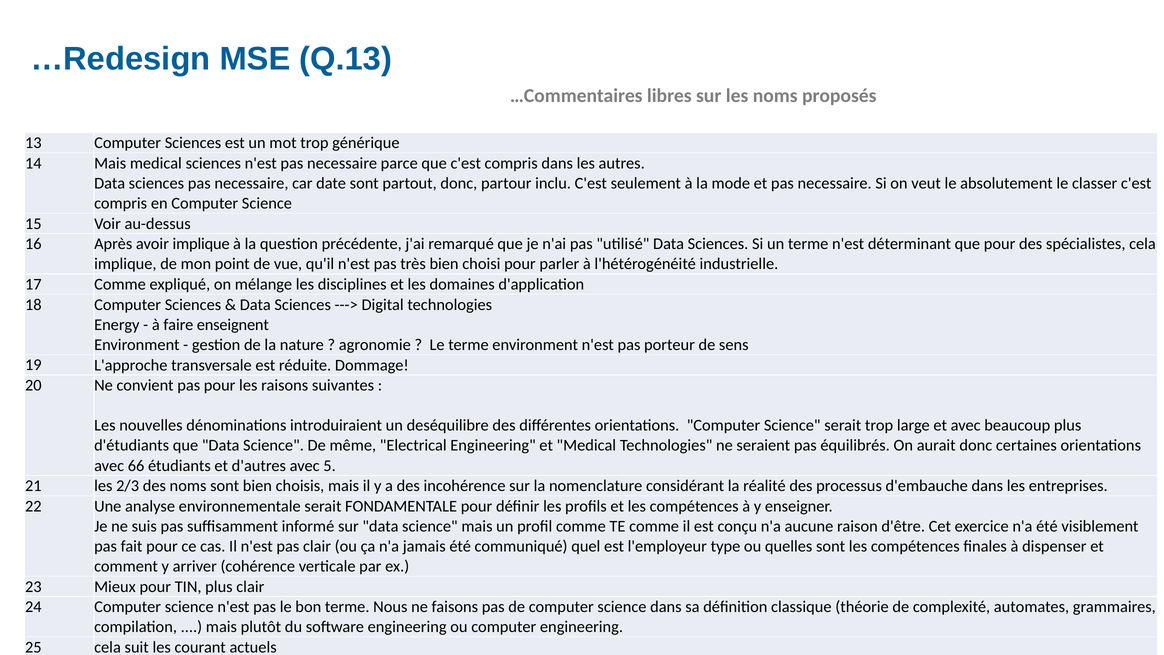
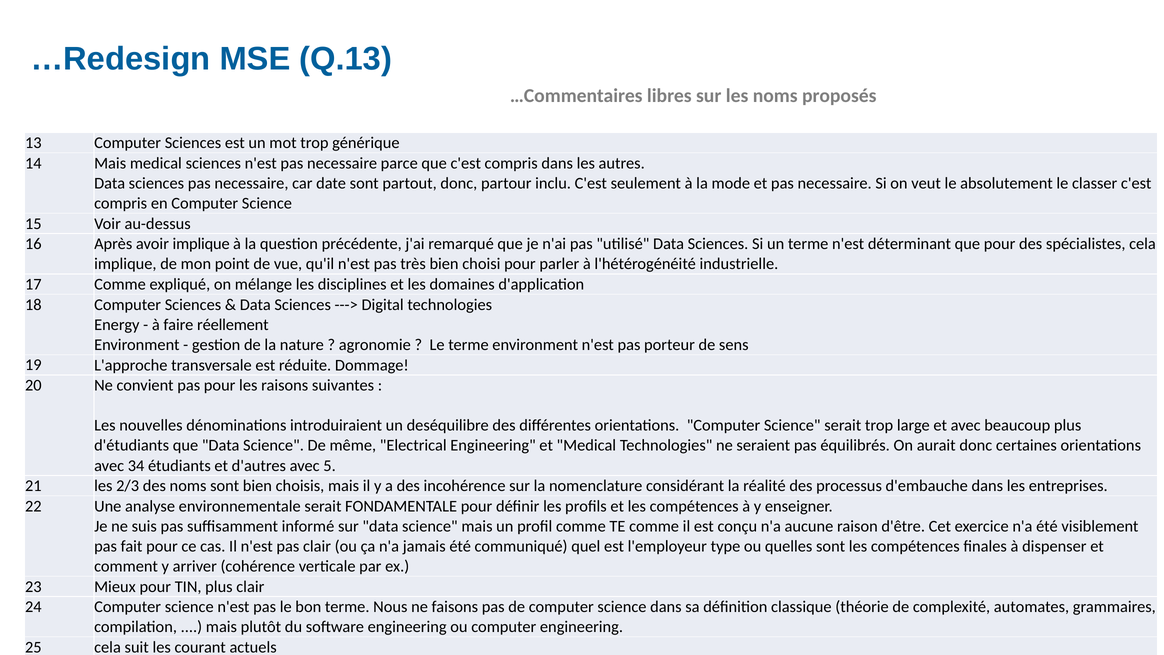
enseignent: enseignent -> réellement (233, 325)
66: 66 -> 34 (136, 465)
